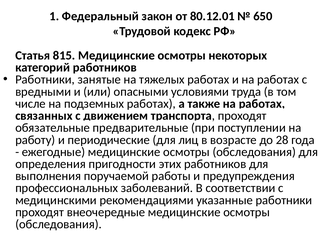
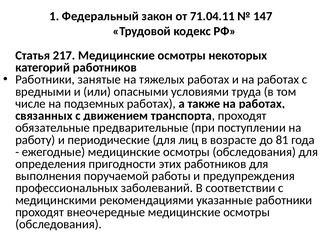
80.12.01: 80.12.01 -> 71.04.11 (212, 16)
650: 650 -> 147 (263, 16)
815: 815 -> 217 (64, 55)
28: 28 -> 81 (282, 140)
